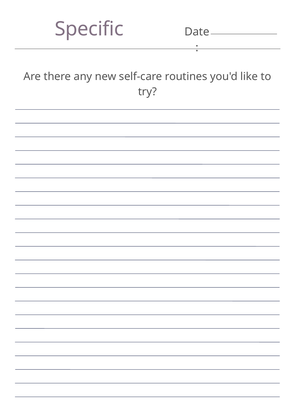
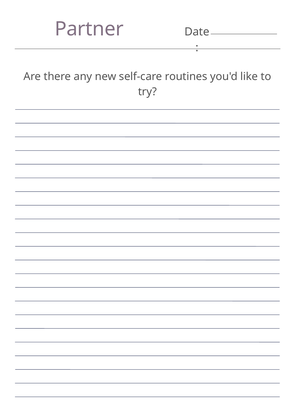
Specific: Specific -> Partner (89, 29)
